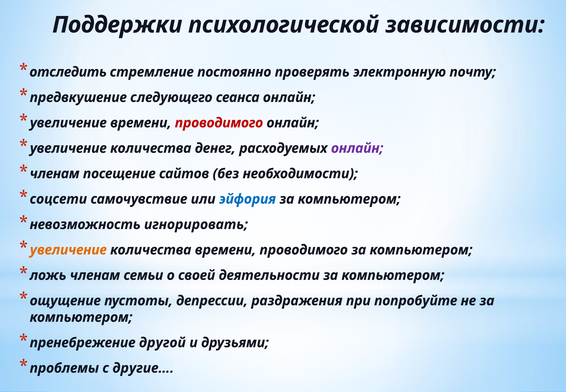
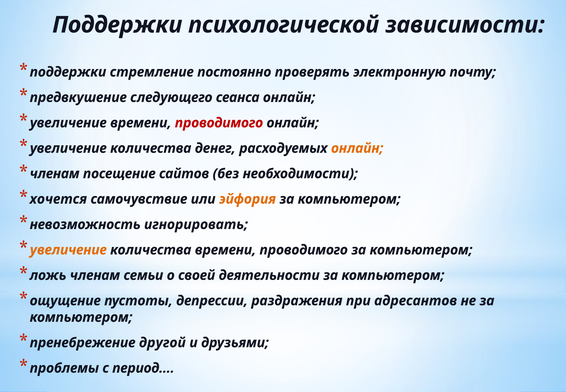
отследить: отследить -> поддержки (68, 72)
онлайн colour: purple -> orange (357, 148)
соцсети: соцсети -> хочется (58, 199)
эйфория colour: blue -> orange (247, 199)
попробуйте: попробуйте -> адресантов (416, 301)
другие…: другие… -> период… (143, 368)
